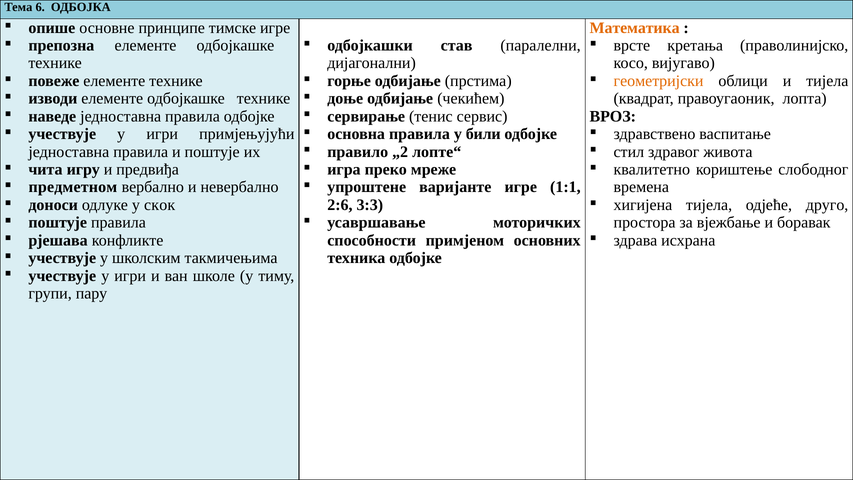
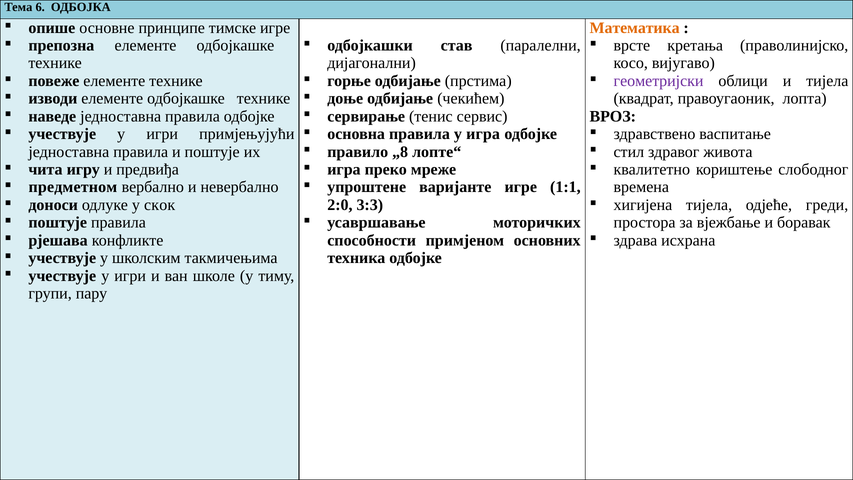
геометријски colour: orange -> purple (659, 81)
у били: били -> игра (483, 134)
„2: „2 -> „8 (400, 152)
друго: друго -> греди (827, 205)
2:6: 2:6 -> 2:0 (340, 205)
